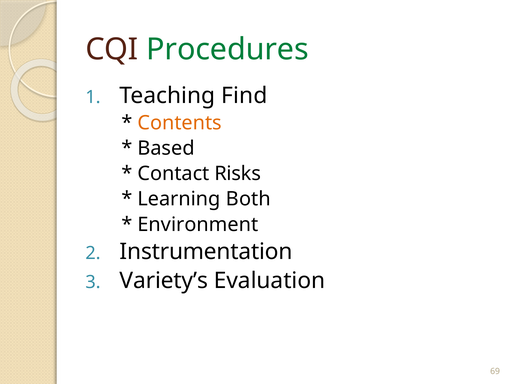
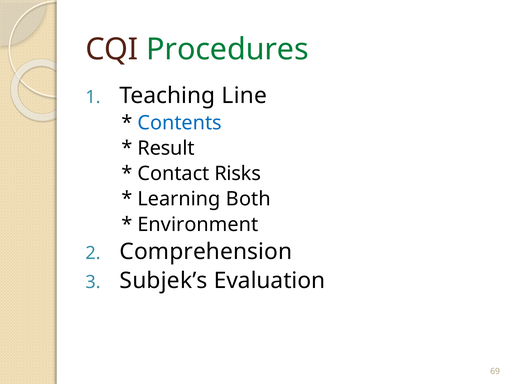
Find: Find -> Line (244, 96)
Contents colour: orange -> blue (180, 123)
Based: Based -> Result (166, 148)
Instrumentation: Instrumentation -> Comprehension (206, 252)
Variety’s: Variety’s -> Subjek’s (164, 281)
